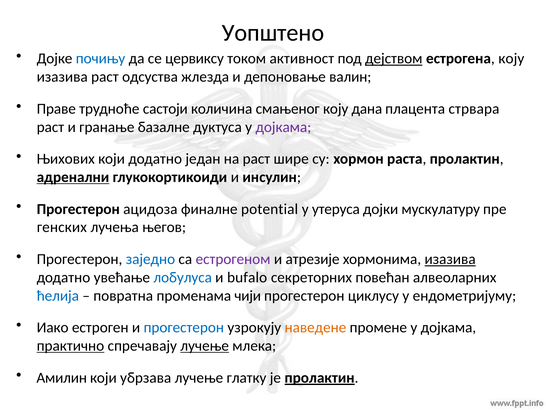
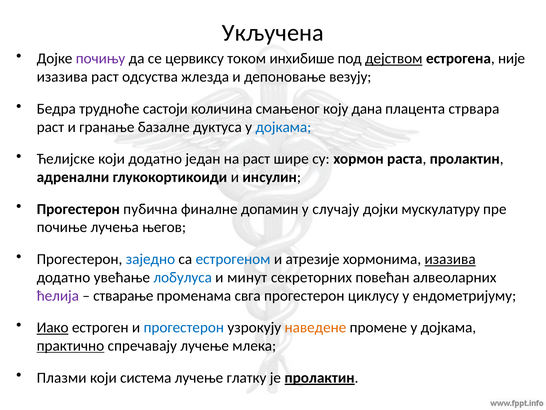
Уопштено: Уопштено -> Укључена (273, 33)
почињу colour: blue -> purple (101, 59)
активност: активност -> инхибише (302, 59)
естрогена коју: коју -> није (512, 59)
валин: валин -> везују (350, 77)
Праве: Праве -> Бедра (56, 109)
дојкама colour: purple -> blue (283, 127)
Њихових: Њихових -> Ћелијске (66, 159)
адренални underline: present -> none (73, 177)
ацидоза: ацидоза -> пубична (150, 209)
potential: potential -> допамин (270, 209)
утеруса: утеруса -> случају (336, 209)
генских: генских -> почиње (62, 227)
естрогеном colour: purple -> blue (233, 259)
bufalo: bufalo -> минут (247, 277)
ћелија colour: blue -> purple (58, 295)
повратна: повратна -> стварање (123, 295)
чији: чији -> свга (248, 295)
Иако underline: none -> present (53, 327)
лучење underline: present -> none (205, 345)
Амилин: Амилин -> Плазми (62, 377)
убрзава: убрзава -> система (146, 377)
